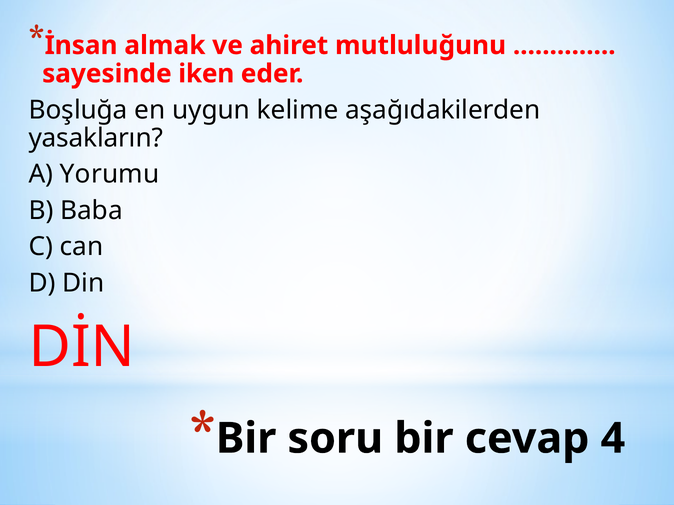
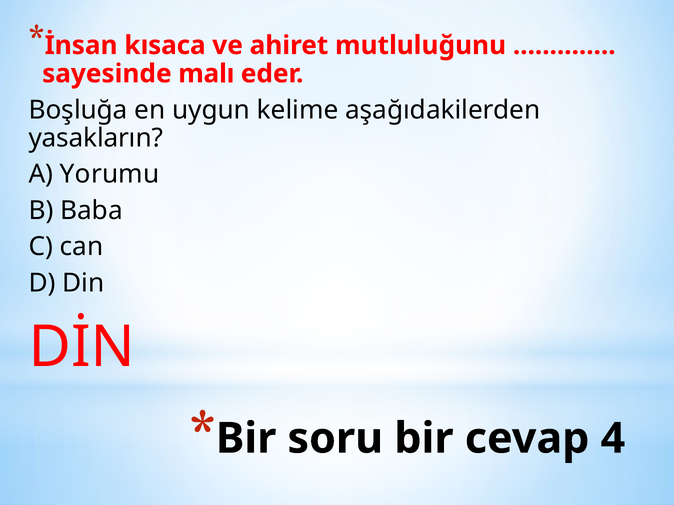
almak: almak -> kısaca (165, 45)
iken: iken -> malı (206, 74)
